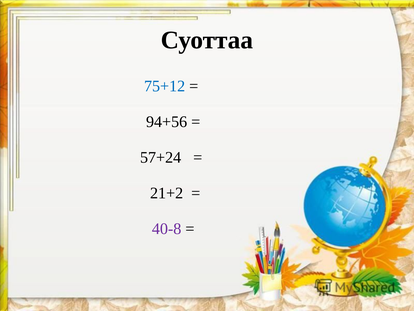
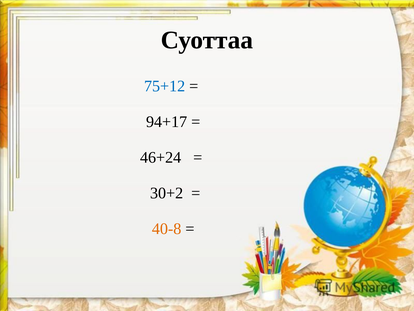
94+56: 94+56 -> 94+17 (167, 122)
57+24: 57+24 -> 46+24 (161, 157)
21+2: 21+2 -> 30+2 (167, 193)
40-8 colour: purple -> orange (167, 229)
